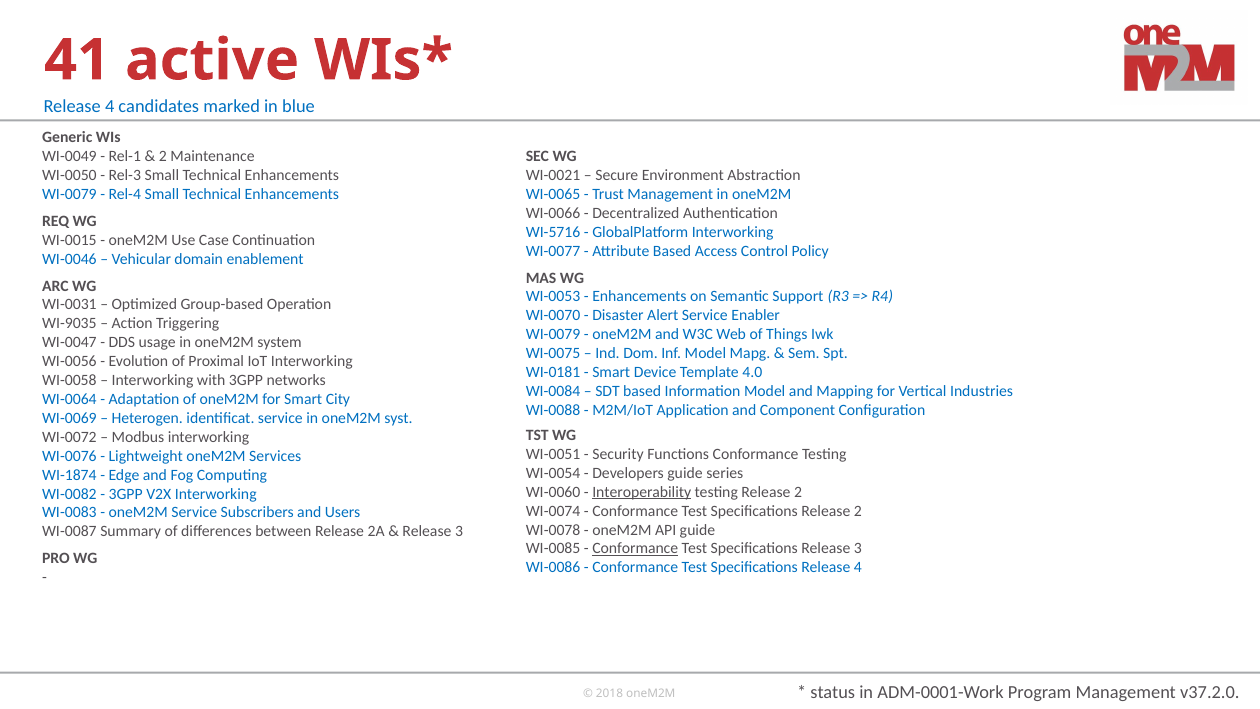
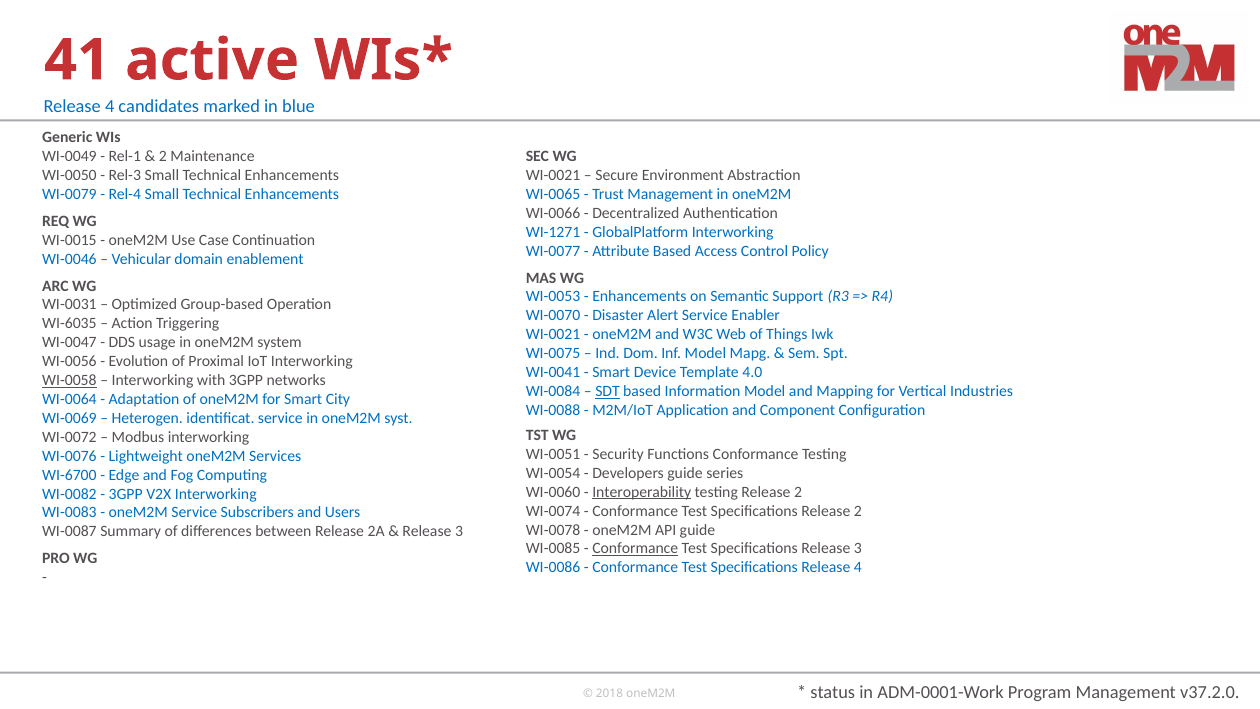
WI-5716: WI-5716 -> WI-1271 (553, 232)
WI-9035: WI-9035 -> WI-6035 (69, 324)
WI-0079: WI-0079 -> WI-0021 (553, 334)
WI-0181: WI-0181 -> WI-0041 (553, 372)
WI-0058 underline: none -> present (69, 380)
SDT underline: none -> present (607, 391)
WI-1874: WI-1874 -> WI-6700 (69, 475)
